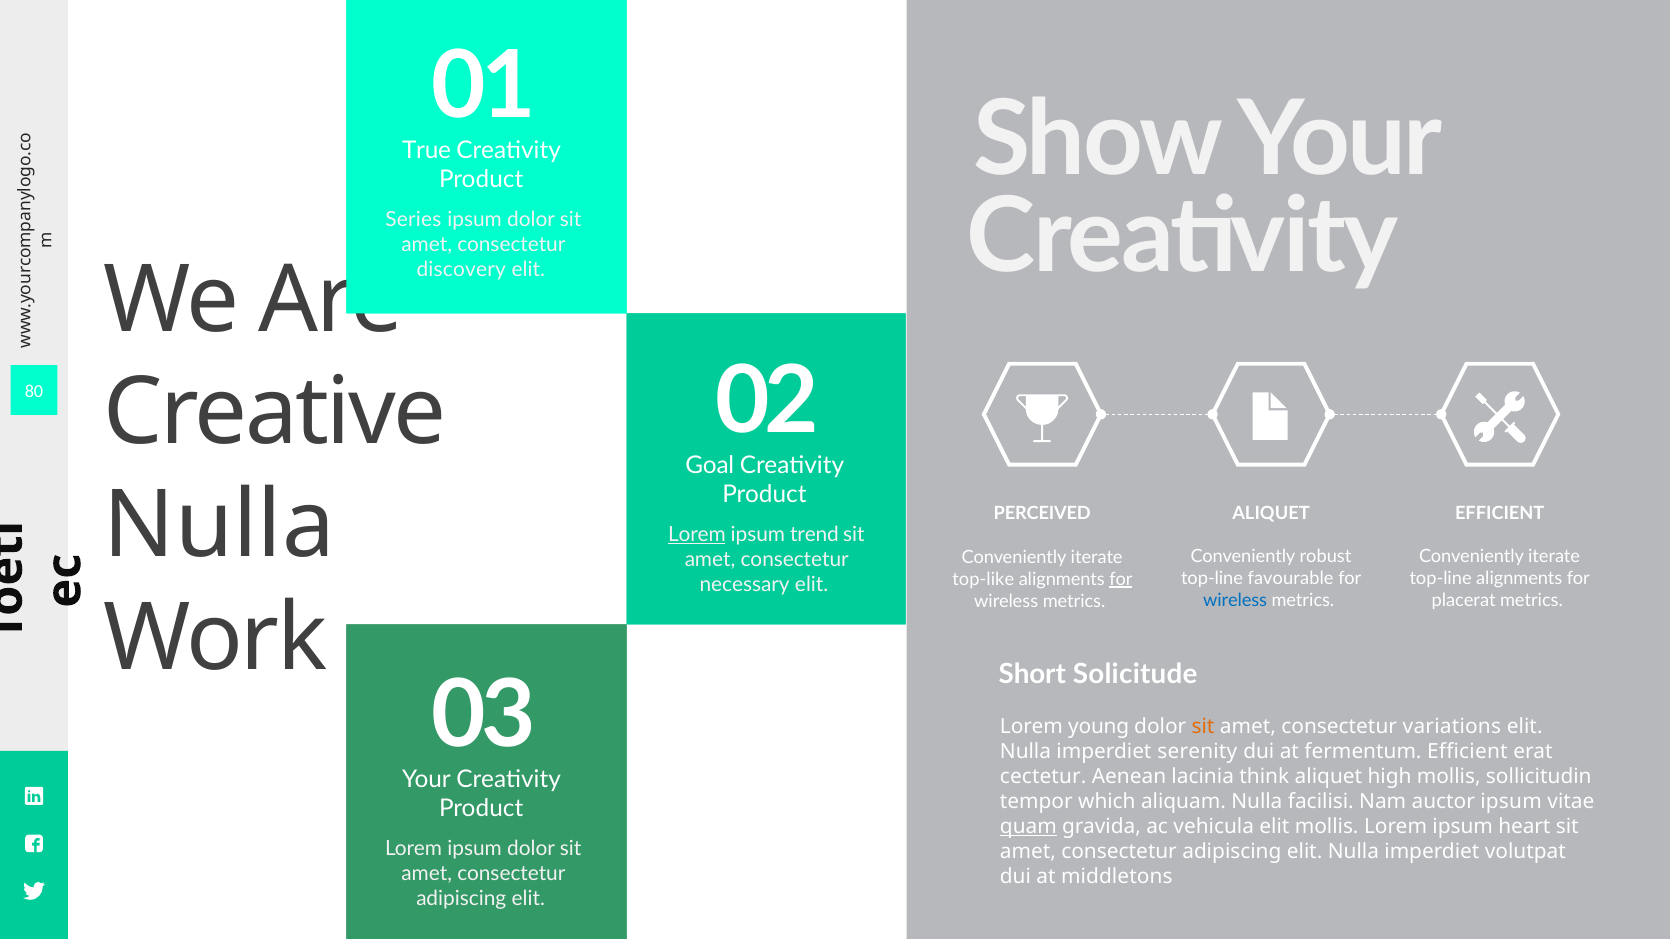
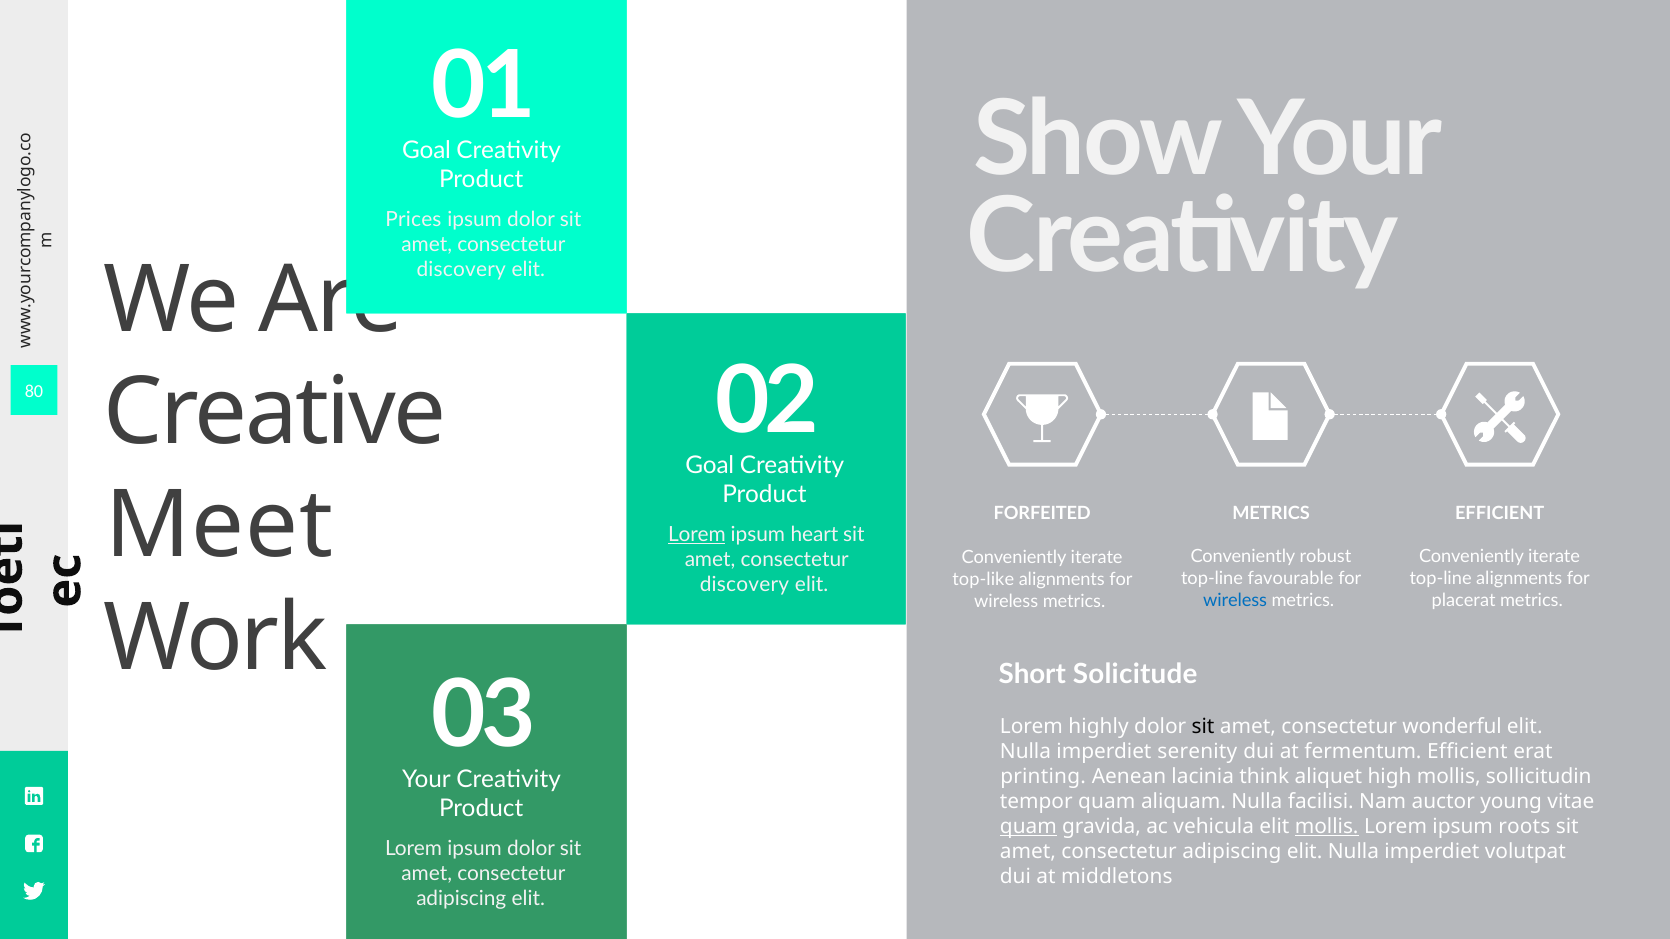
True: True -> Goal (426, 151)
Series: Series -> Prices (413, 220)
Nulla: Nulla -> Meet (219, 526)
ALIQUET: ALIQUET -> METRICS (1271, 513)
PERCEIVED: PERCEIVED -> FORFEITED (1042, 514)
trend: trend -> heart (814, 535)
for underline: present -> none (1121, 579)
necessary: necessary -> discovery (744, 585)
young: young -> highly (1099, 727)
sit colour: orange -> black (1203, 727)
variations: variations -> wonderful (1452, 727)
cectetur: cectetur -> printing (1043, 777)
tempor which: which -> quam (1107, 802)
auctor ipsum: ipsum -> young (1511, 802)
mollis underline: none -> present (1327, 827)
heart: heart -> roots (1524, 827)
